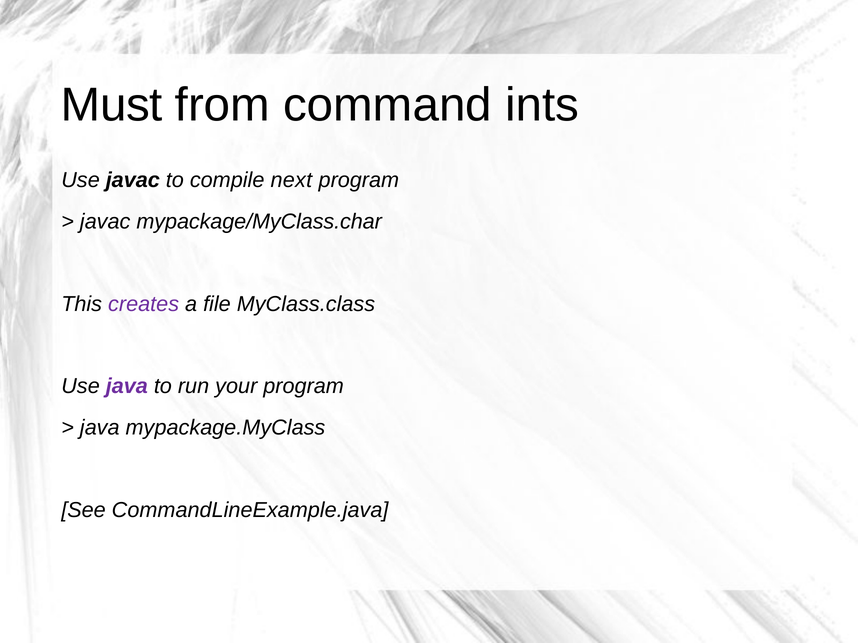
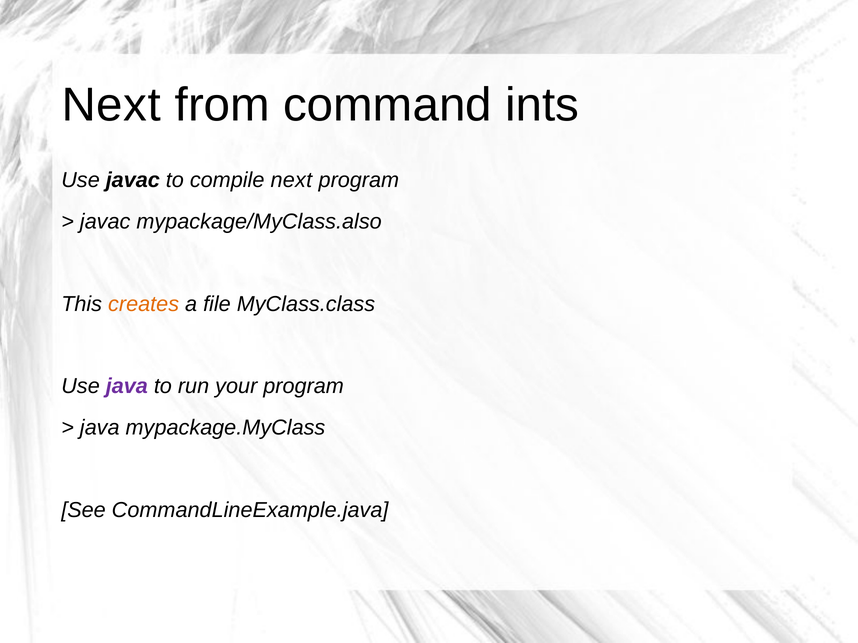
Must: Must -> Next (111, 105)
mypackage/MyClass.char: mypackage/MyClass.char -> mypackage/MyClass.also (259, 222)
creates colour: purple -> orange (144, 304)
